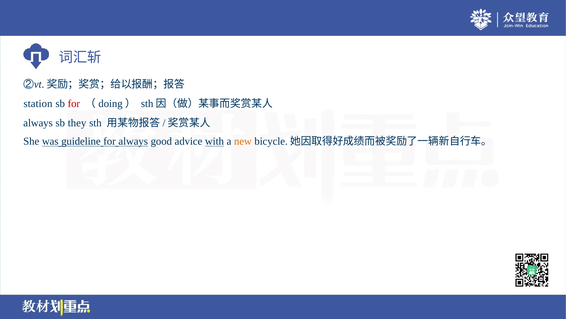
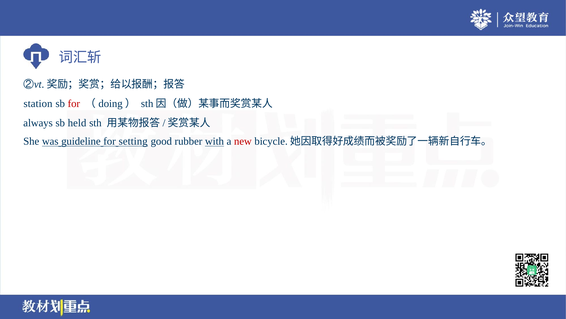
they: they -> held (77, 123)
for always: always -> setting (133, 141)
advice: advice -> rubber (188, 141)
new colour: orange -> red (243, 141)
